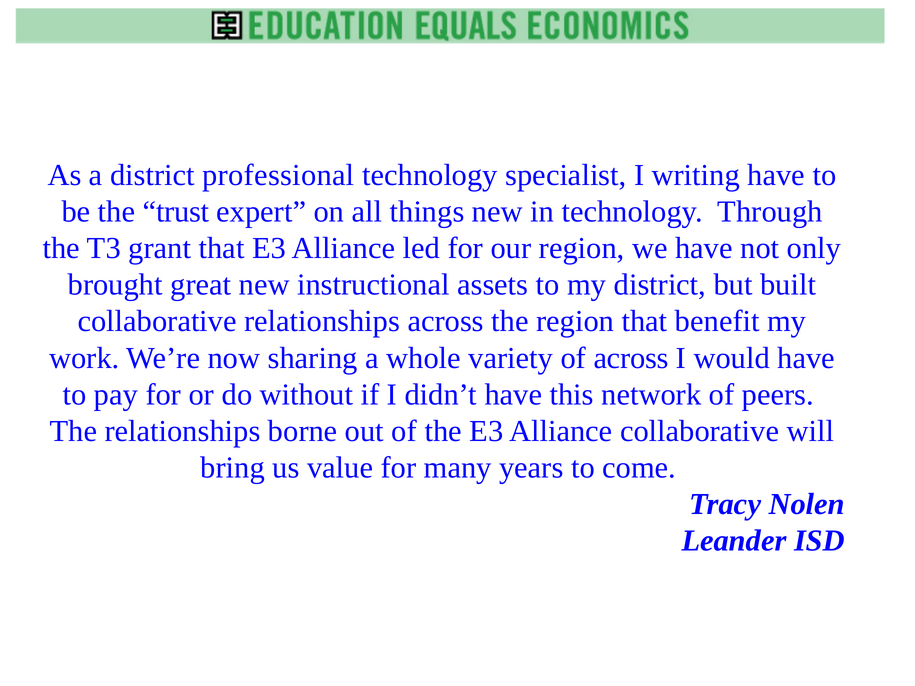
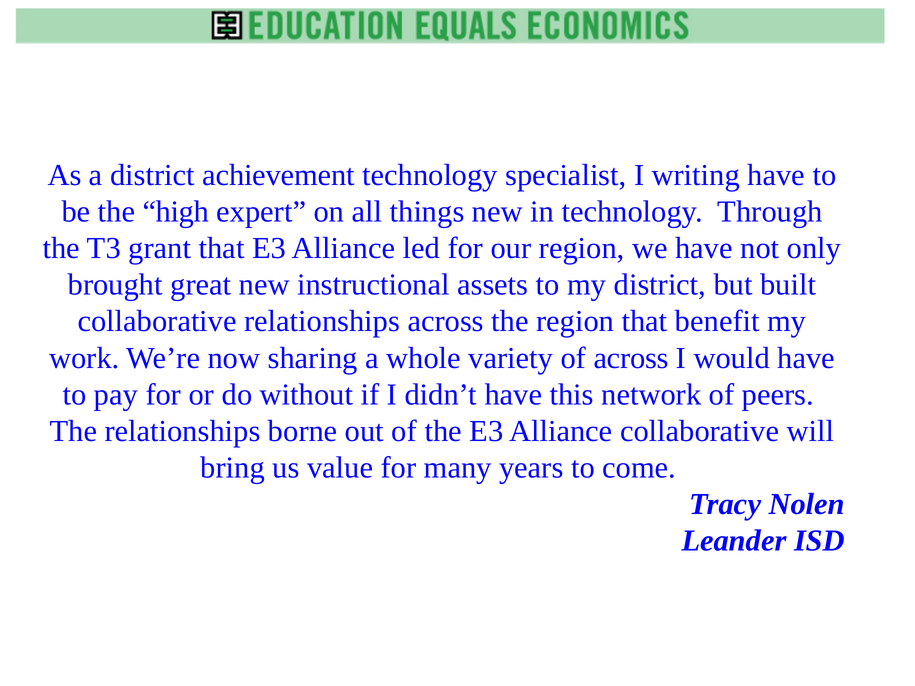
professional: professional -> achievement (279, 175)
trust: trust -> high (176, 212)
